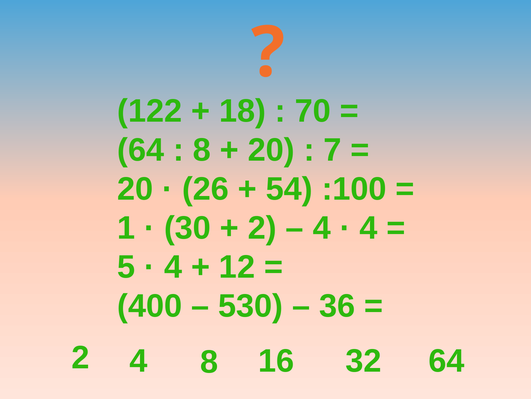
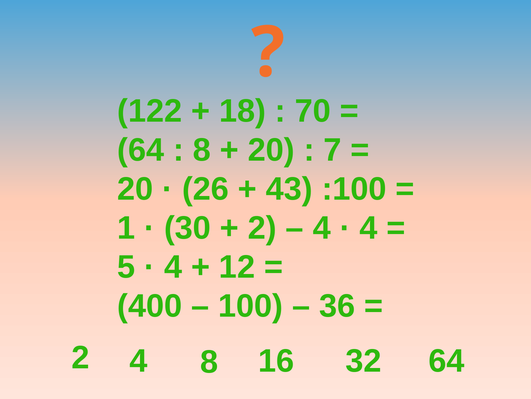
54: 54 -> 43 (289, 189)
530: 530 -> 100 (251, 305)
